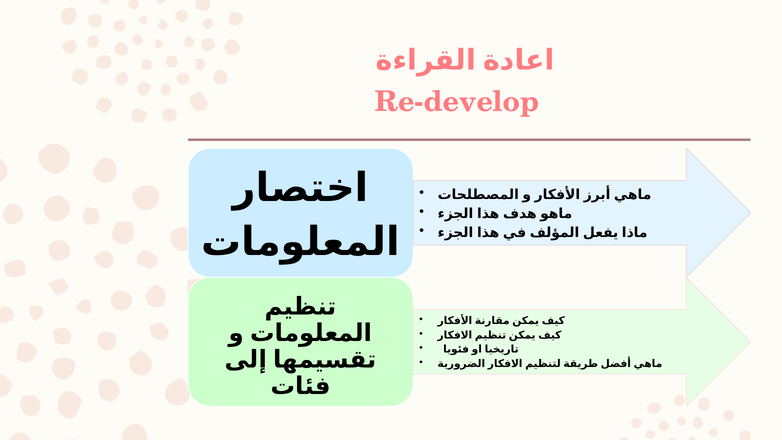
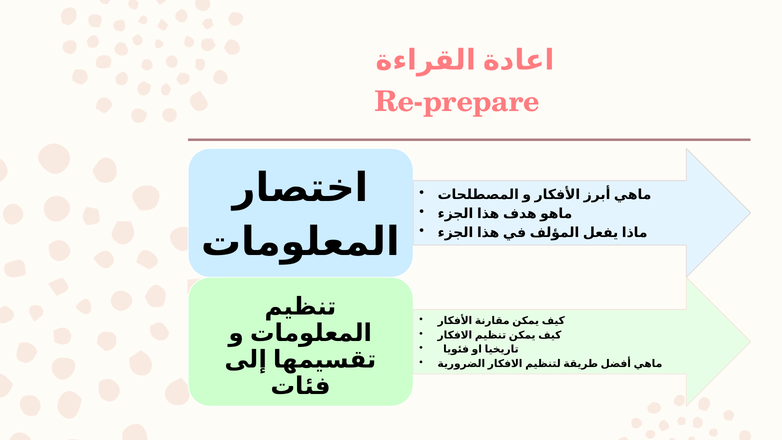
Re-develop: Re-develop -> Re-prepare (457, 102)
